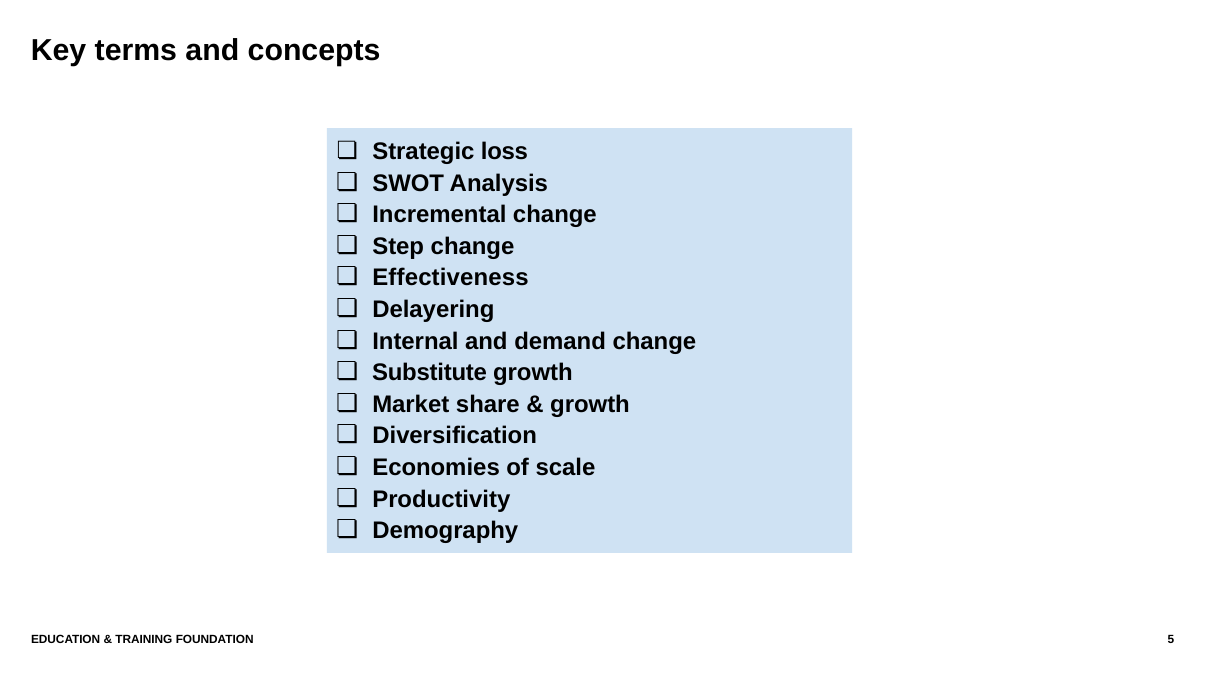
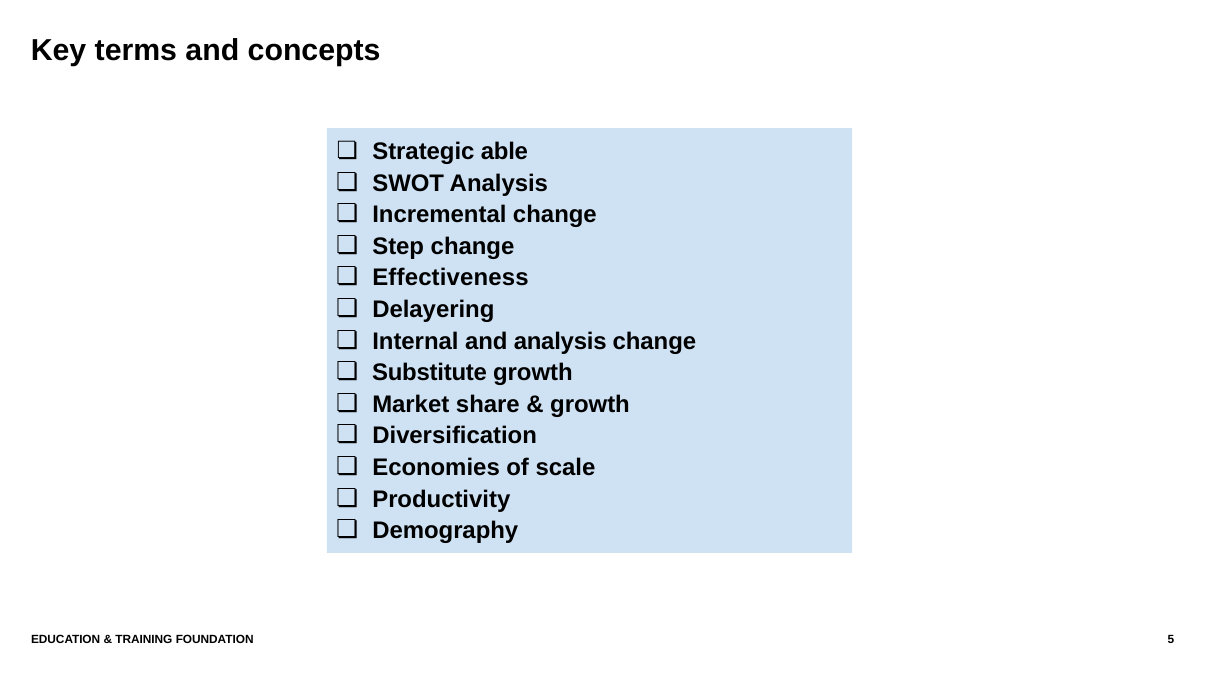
loss: loss -> able (504, 152)
and demand: demand -> analysis (560, 341)
